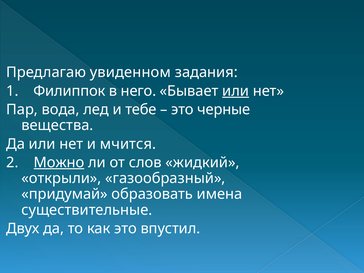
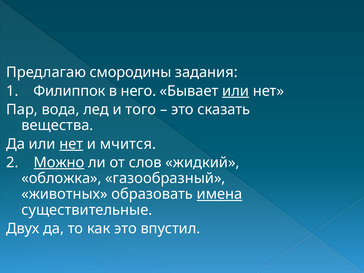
увиденном: увиденном -> смородины (131, 72)
тебе: тебе -> того (141, 110)
черные: черные -> сказать (224, 110)
нет underline: none -> present (71, 144)
открыли: открыли -> обложка (61, 178)
придумай: придумай -> животных (65, 194)
имена underline: none -> present (220, 194)
